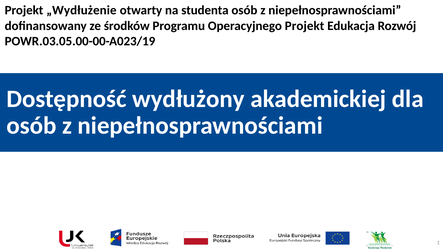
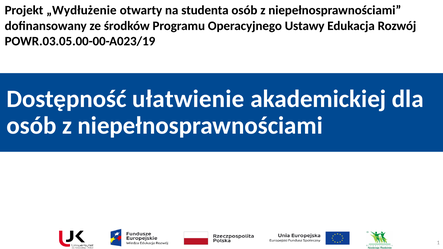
Operacyjnego Projekt: Projekt -> Ustawy (305, 26)
wydłużony: wydłużony -> ułatwienie (188, 99)
